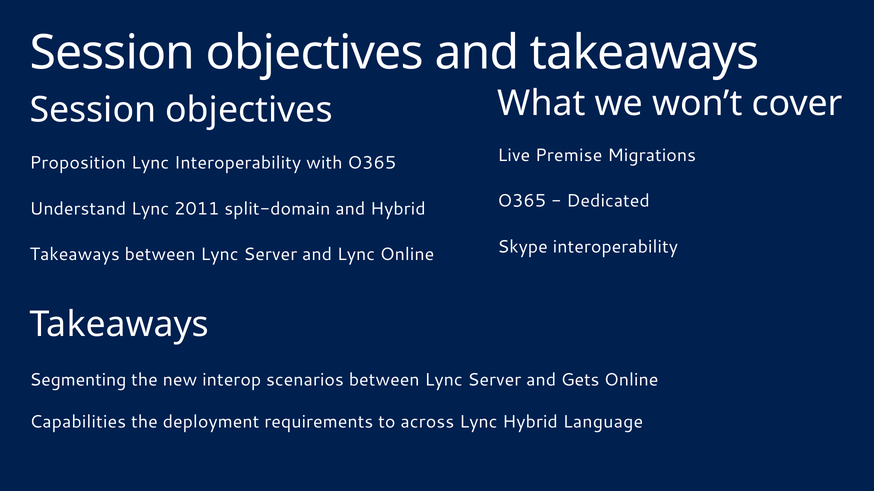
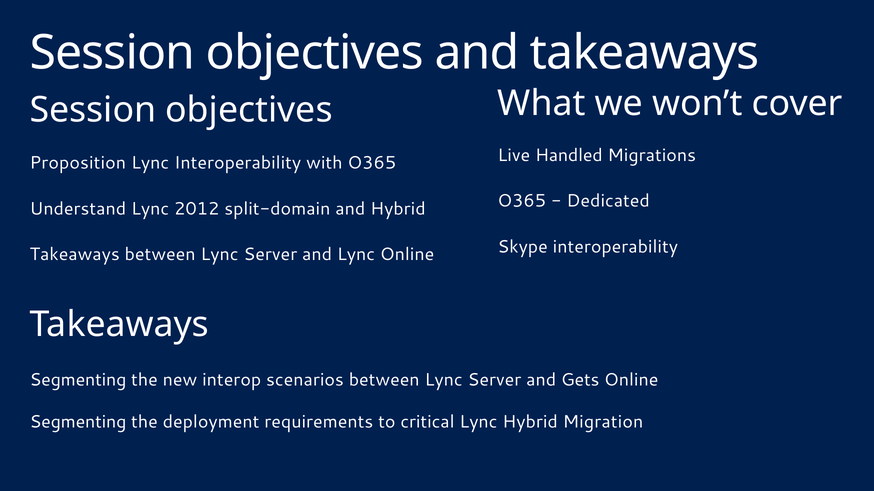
Premise: Premise -> Handled (569, 156)
2011: 2011 -> 2012 (197, 209)
Capabilities: Capabilities -> Segmenting (78, 422)
across: across -> critical (427, 422)
Language: Language -> Migration (603, 422)
